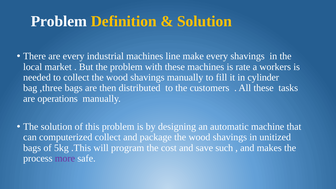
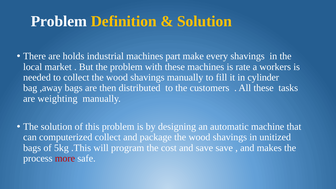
are every: every -> holds (74, 56)
line: line -> part (173, 56)
,three: ,three -> ,away (51, 88)
operations: operations -> weighting (58, 99)
save such: such -> save (224, 148)
more colour: purple -> red (65, 158)
